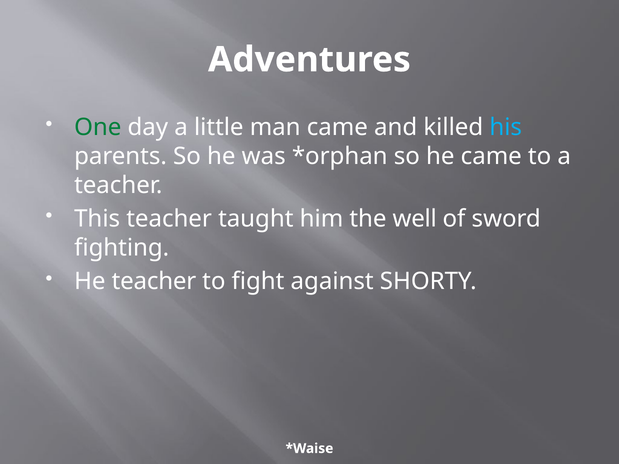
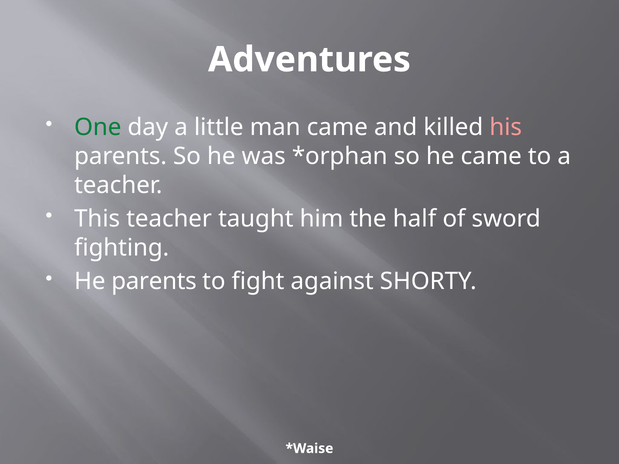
his colour: light blue -> pink (506, 128)
well: well -> half (414, 219)
He teacher: teacher -> parents (154, 282)
